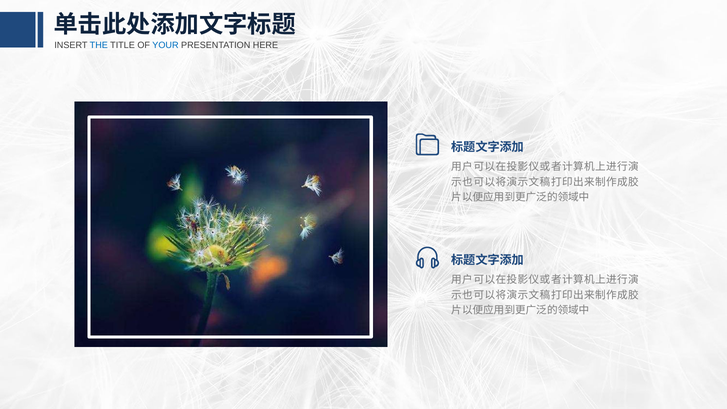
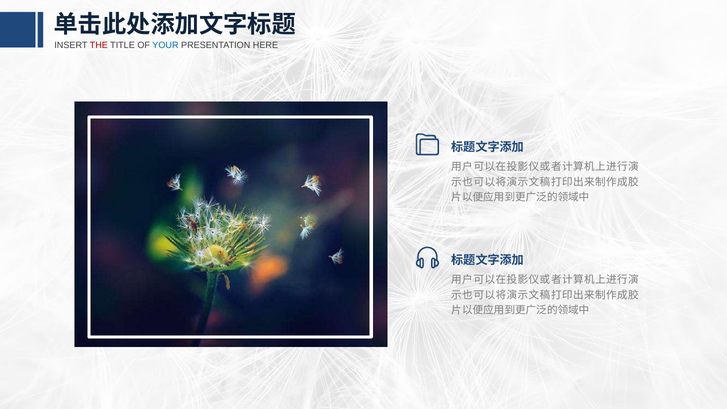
THE colour: blue -> red (99, 45)
